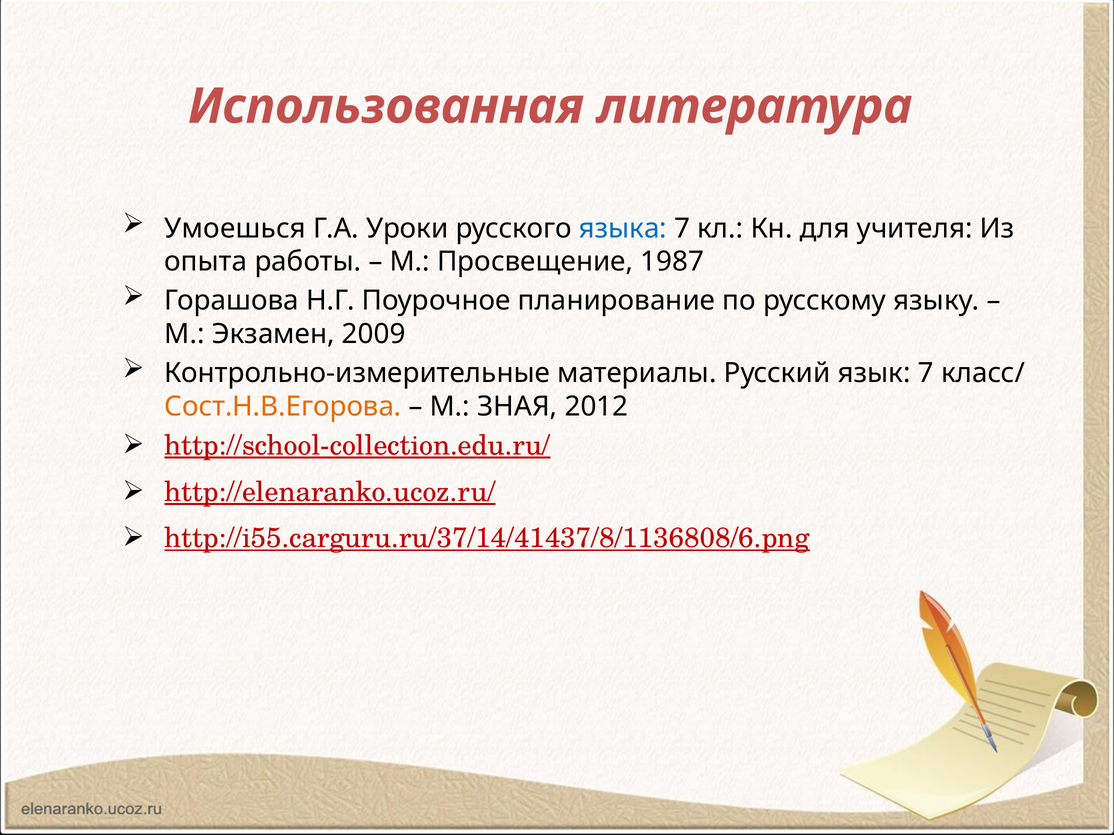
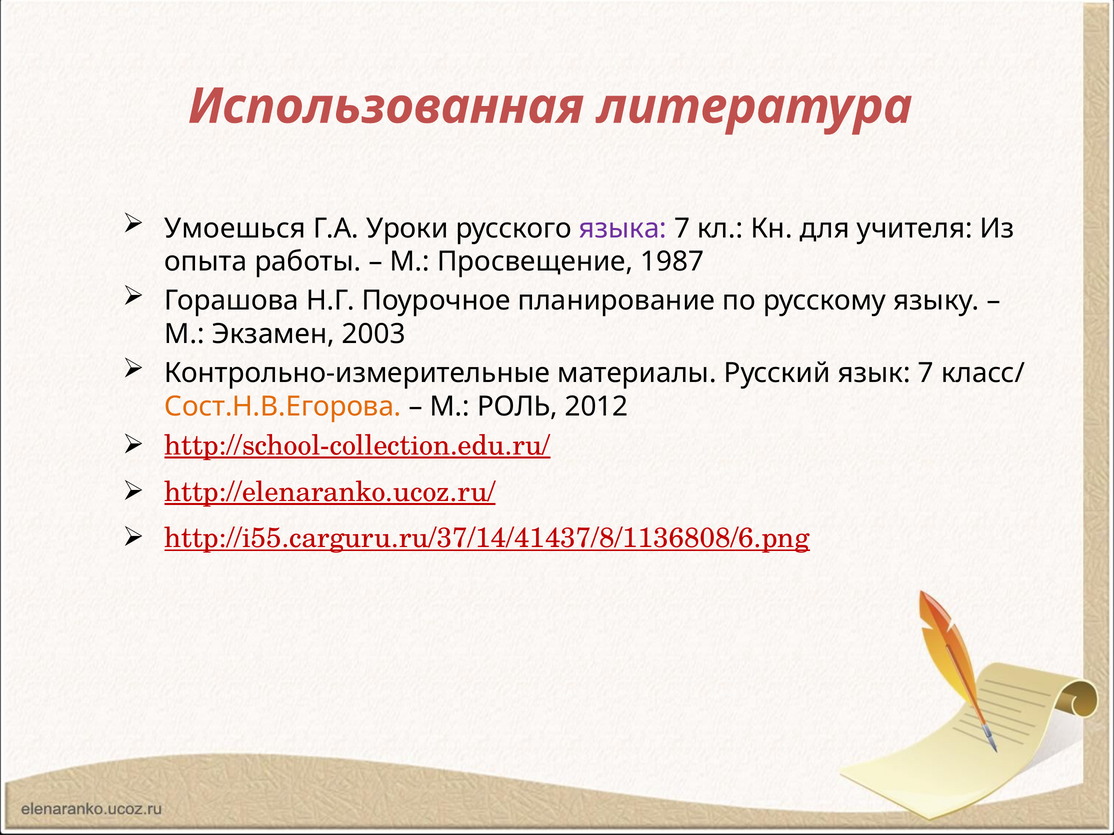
языка colour: blue -> purple (623, 228)
2009: 2009 -> 2003 (374, 334)
ЗНАЯ: ЗНАЯ -> РОЛЬ (517, 407)
